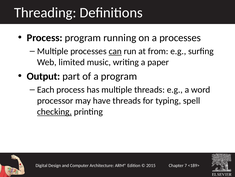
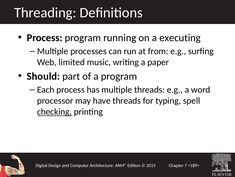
a processes: processes -> executing (180, 38)
can underline: present -> none (115, 51)
Output: Output -> Should (43, 76)
